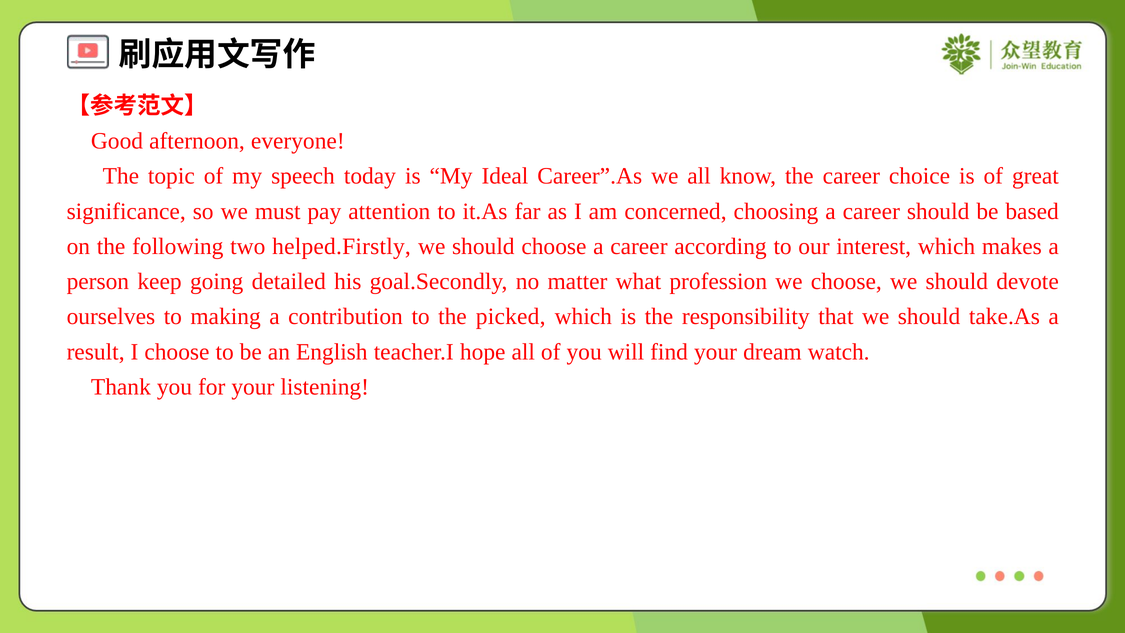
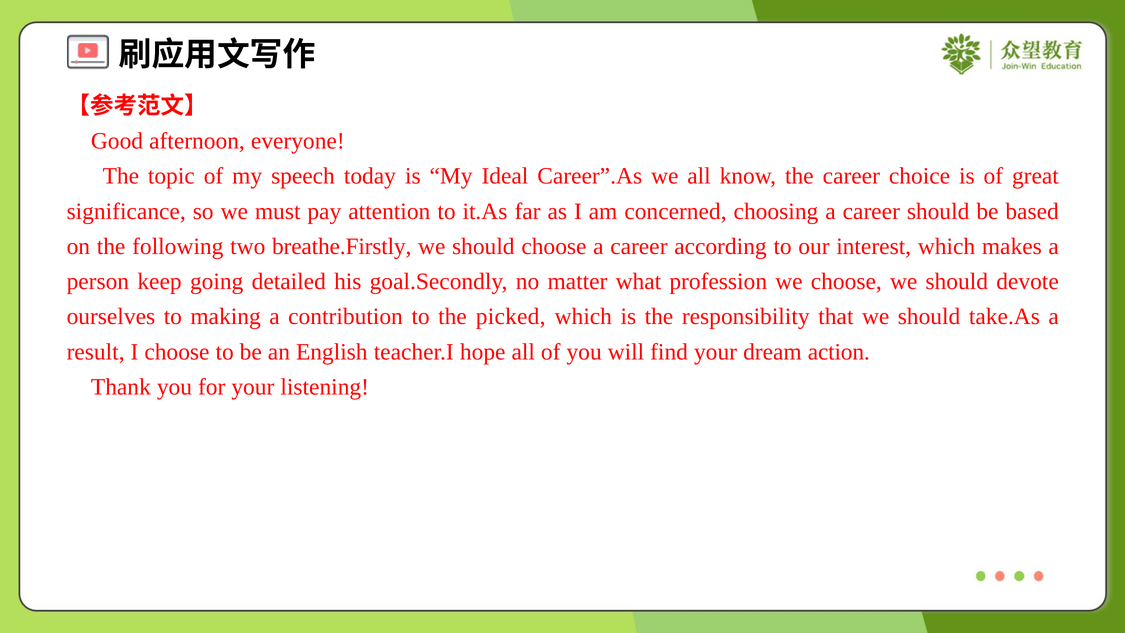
helped.Firstly: helped.Firstly -> breathe.Firstly (342, 246)
watch: watch -> action (839, 352)
